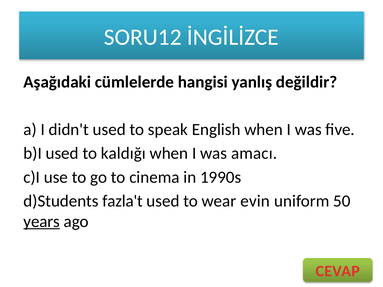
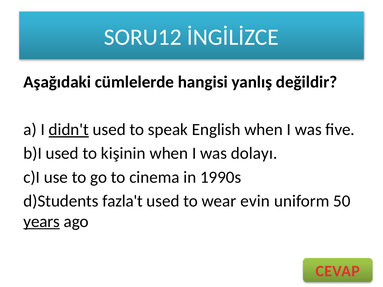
didn't underline: none -> present (69, 130)
kaldığı: kaldığı -> kişinin (123, 154)
amacı: amacı -> dolayı (254, 154)
